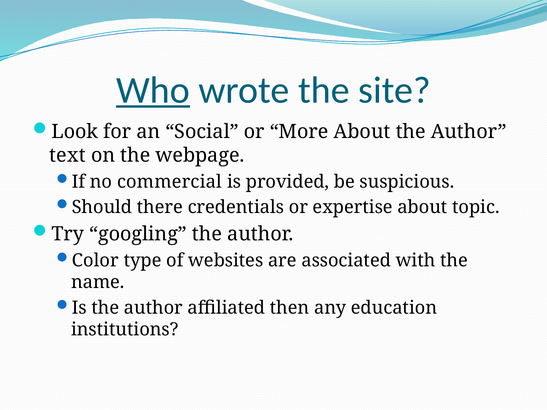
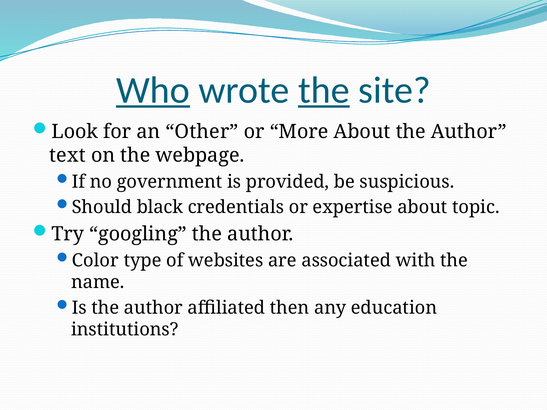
the underline: none -> present (324, 90)
Social: Social -> Other (202, 132)
commercial: commercial -> government (170, 182)
there: there -> black (160, 207)
